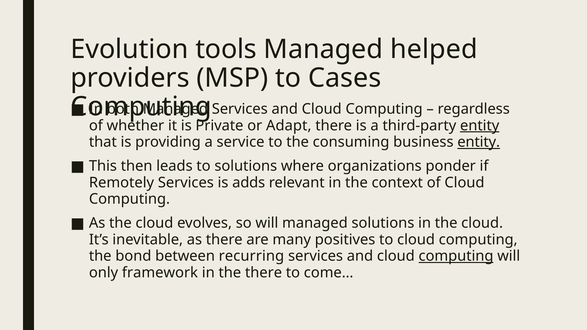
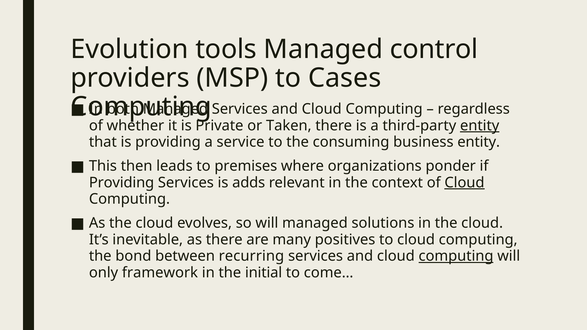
helped: helped -> control (434, 49)
Adapt: Adapt -> Taken (289, 126)
entity underline: present -> none (479, 142)
to solutions: solutions -> premises (246, 166)
Remotely: Remotely -> Providing (122, 183)
Cloud underline: none -> present (464, 183)
the there: there -> initial (264, 273)
